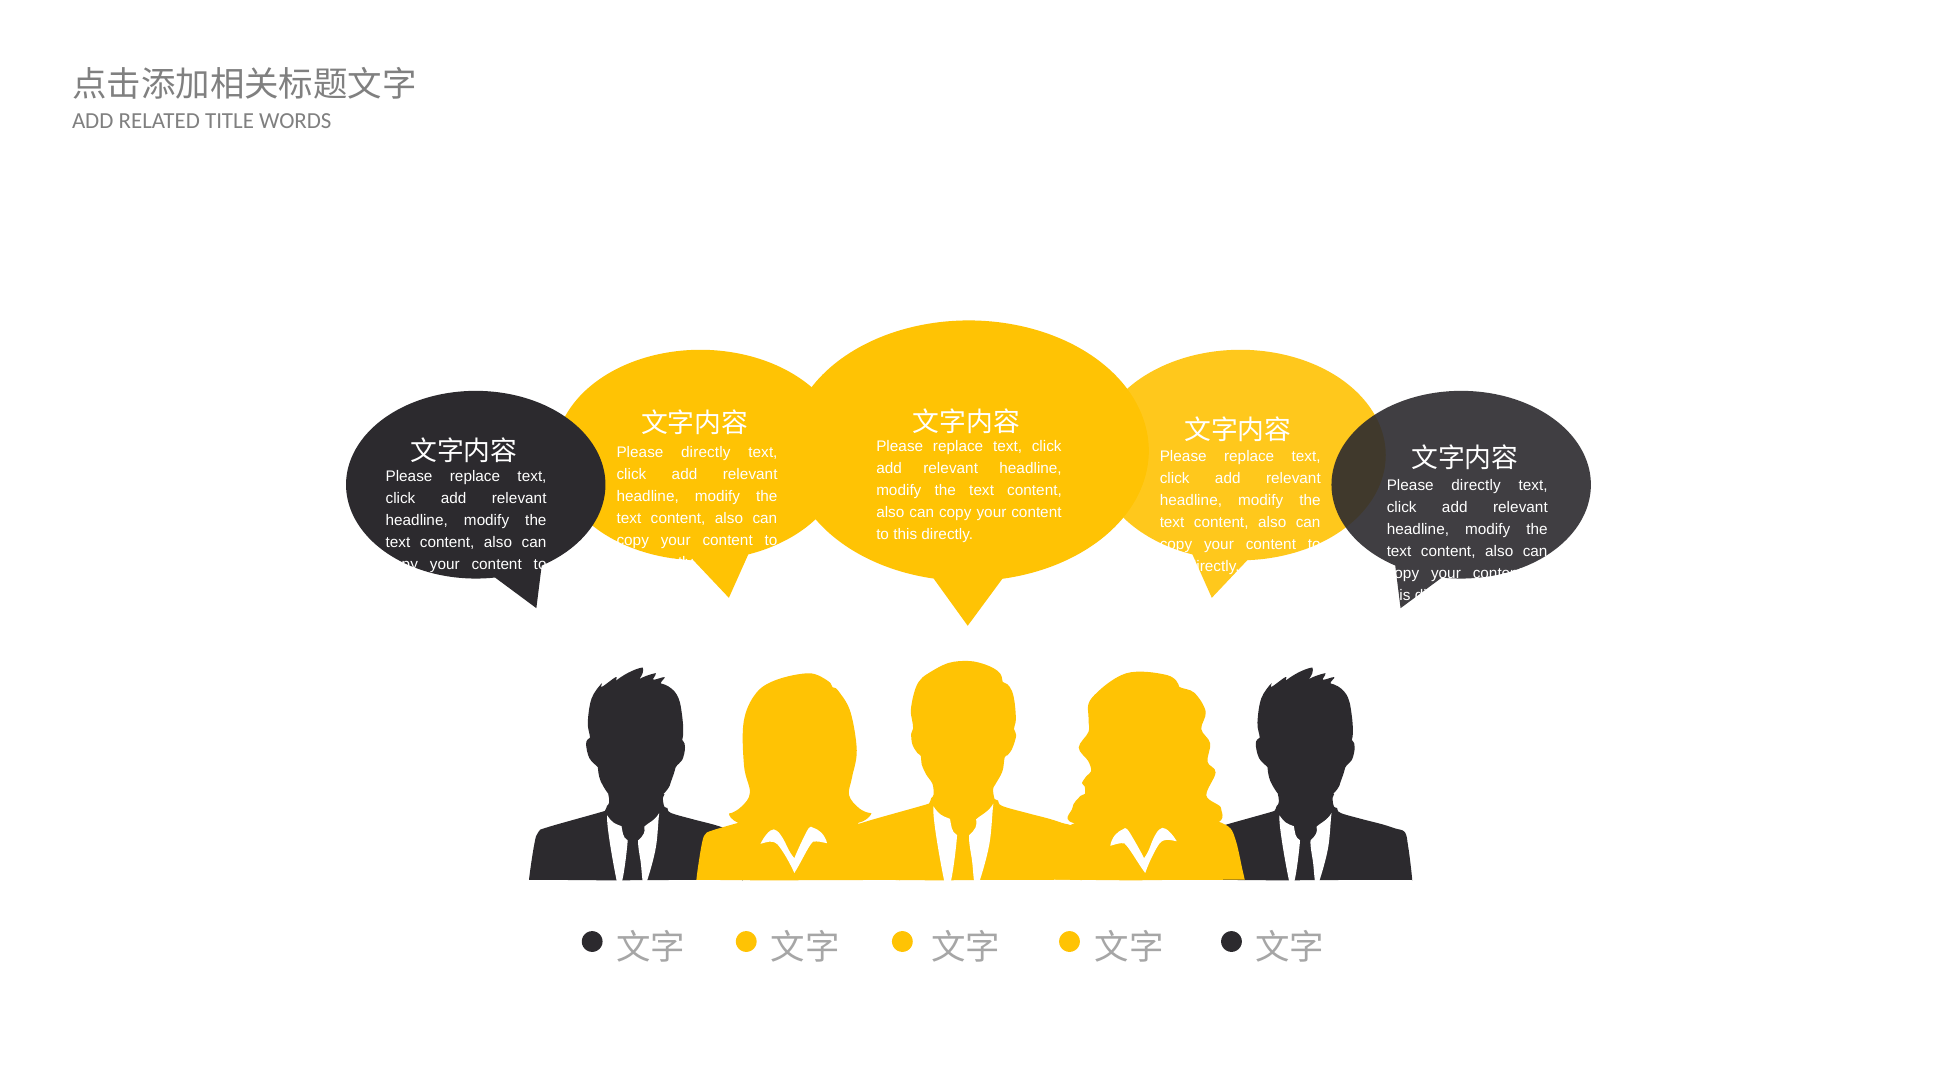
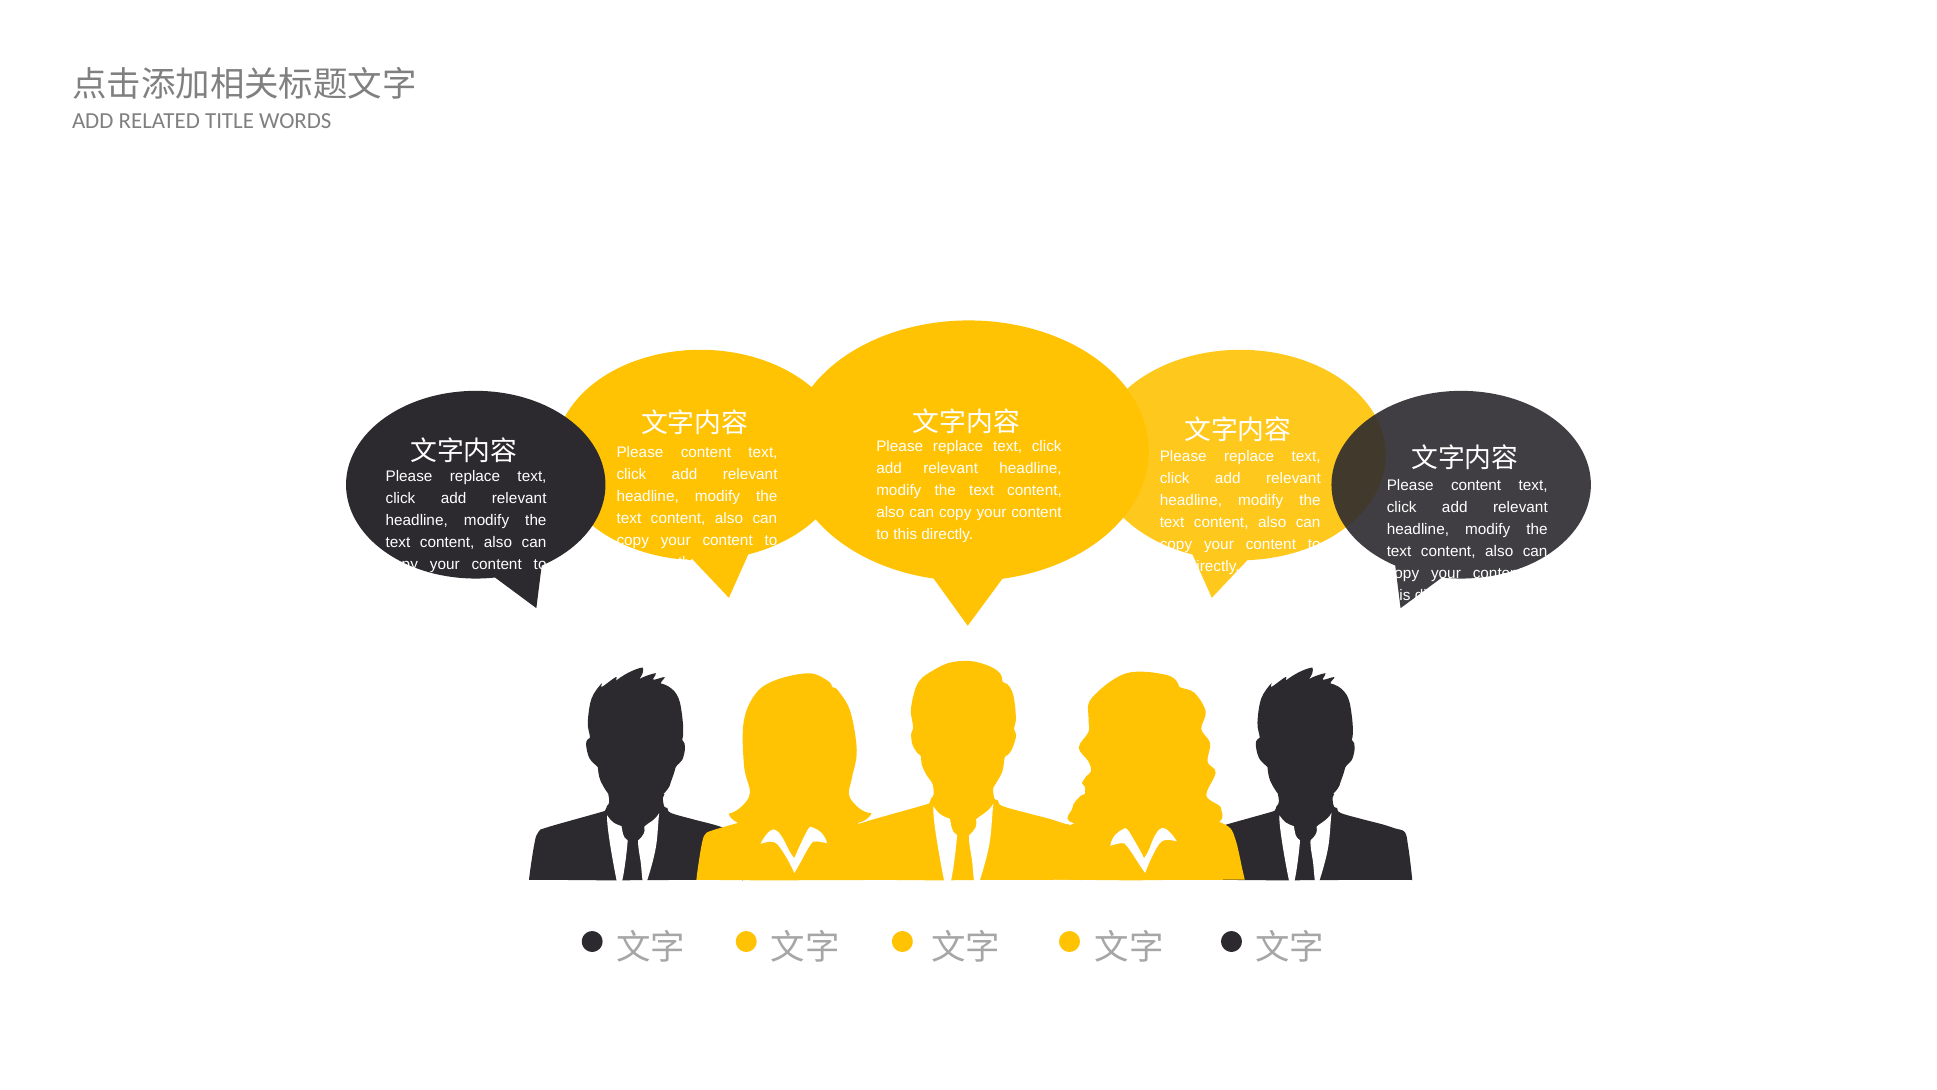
directly: directly -> content (706, 452)
directly: directly -> content (1476, 485)
